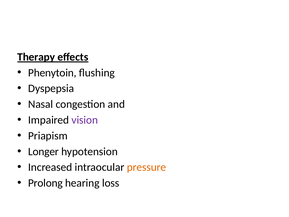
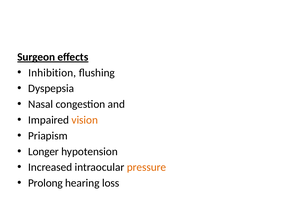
Therapy: Therapy -> Surgeon (36, 57)
Phenytoin: Phenytoin -> Inhibition (52, 73)
vision colour: purple -> orange (85, 120)
